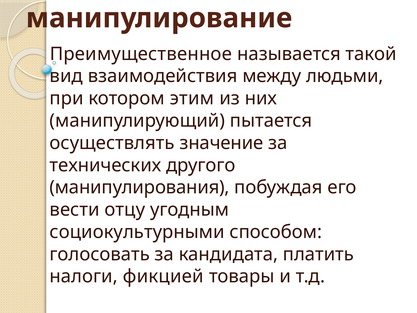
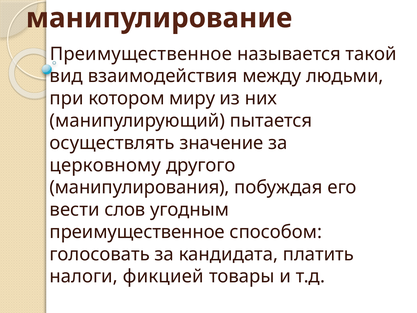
этим: этим -> миру (192, 98)
технических: технических -> церковному (105, 165)
отцу: отцу -> слов (125, 210)
социокультурными: социокультурными -> преимущественное (137, 232)
